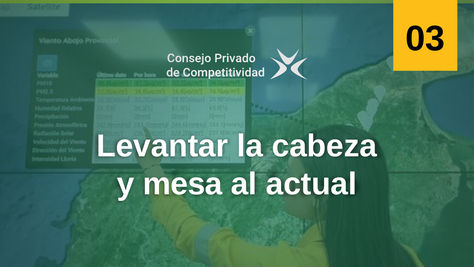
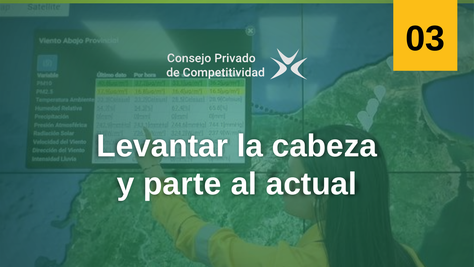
mesa: mesa -> parte (182, 184)
